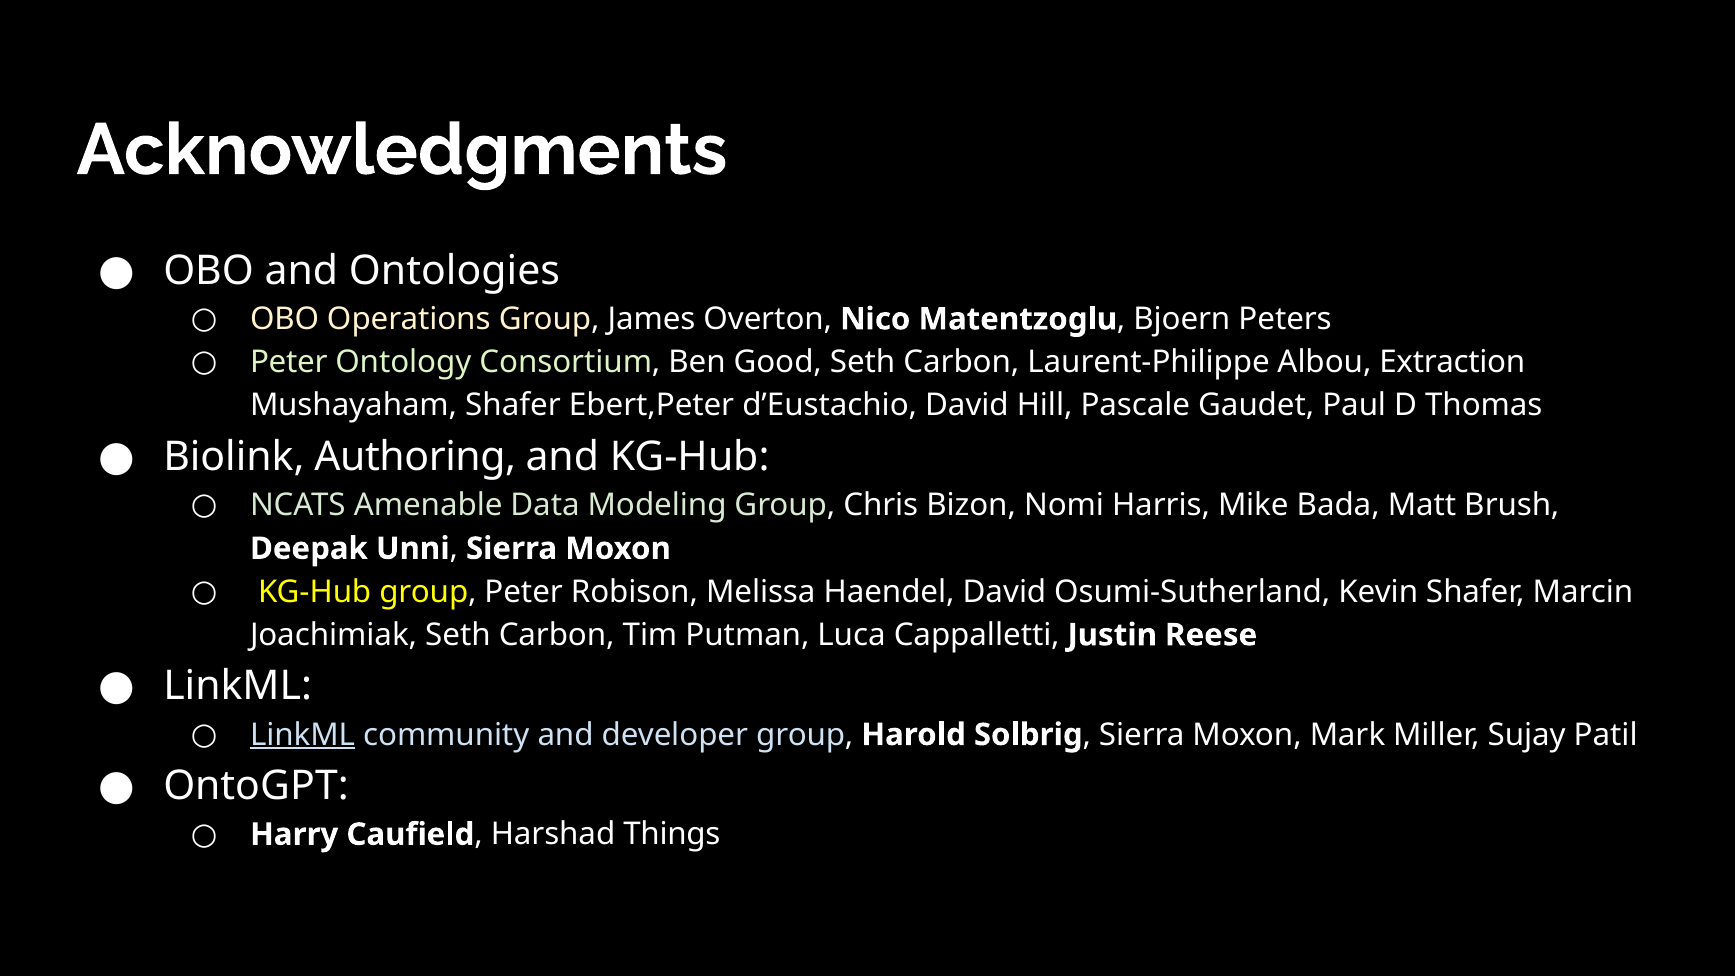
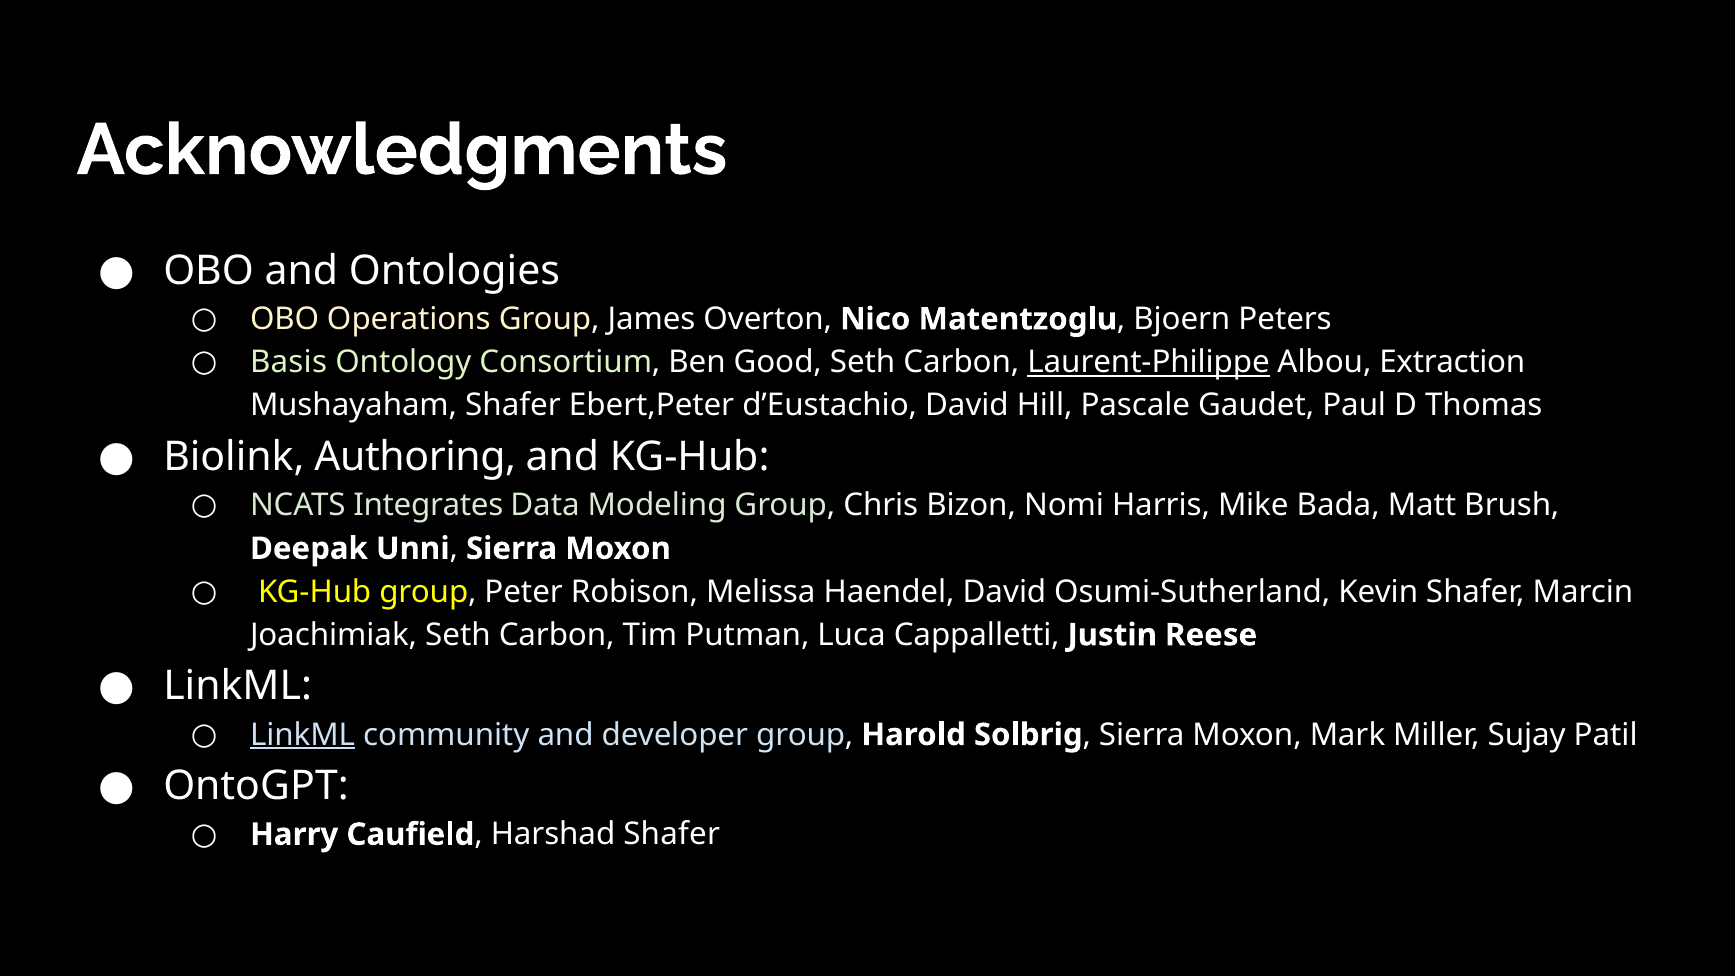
Peter: Peter -> Basis (289, 362)
Laurent-Philippe underline: none -> present (1149, 362)
Amenable: Amenable -> Integrates (428, 505)
Harshad Things: Things -> Shafer (672, 834)
